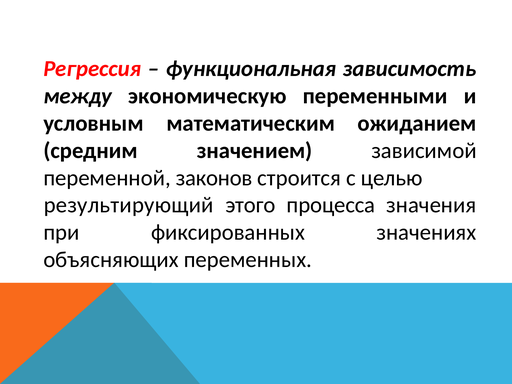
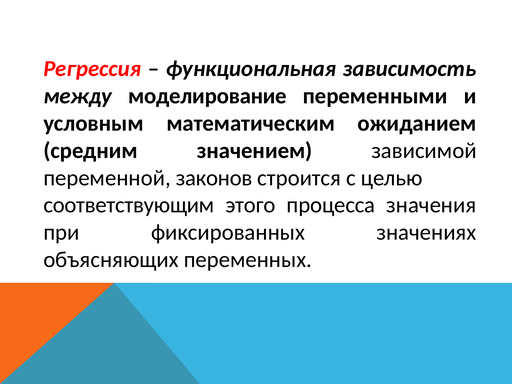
экономическую: экономическую -> моделирование (208, 96)
результирующий: результирующий -> соответствующим (129, 205)
